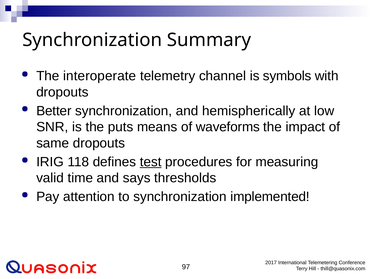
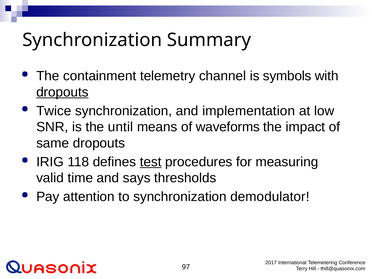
interoperate: interoperate -> containment (100, 76)
dropouts underline: none -> present (62, 92)
Better: Better -> Twice (54, 111)
hemispherically: hemispherically -> implementation (249, 111)
puts: puts -> until (121, 127)
implemented: implemented -> demodulator (270, 197)
